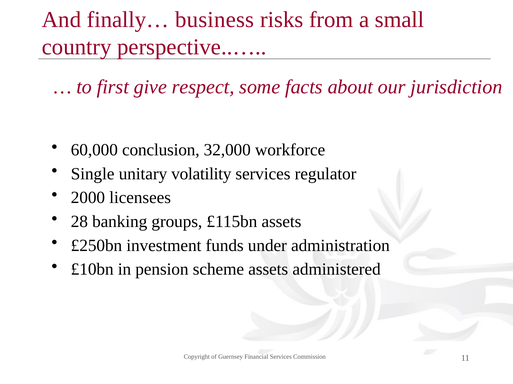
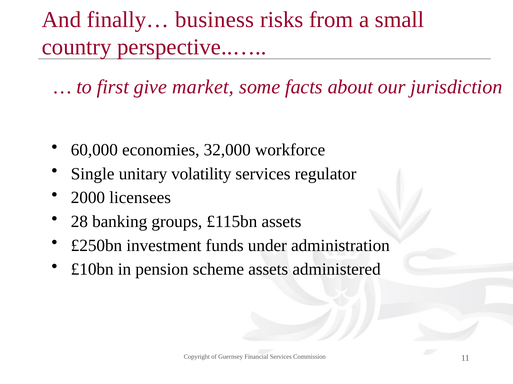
respect: respect -> market (203, 87)
conclusion: conclusion -> economies (161, 150)
